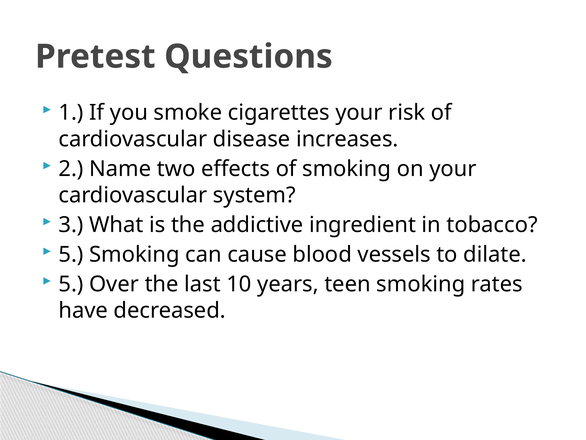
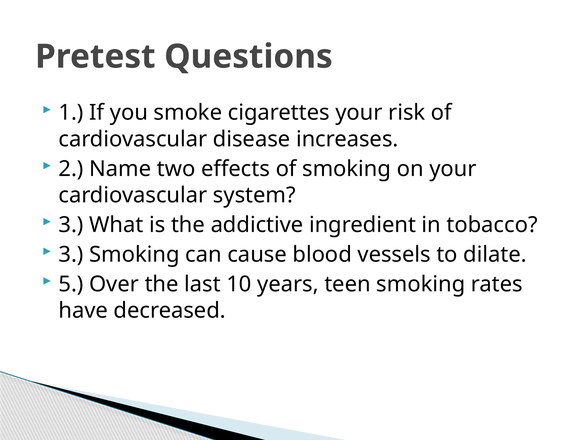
5: 5 -> 3 (71, 254)
